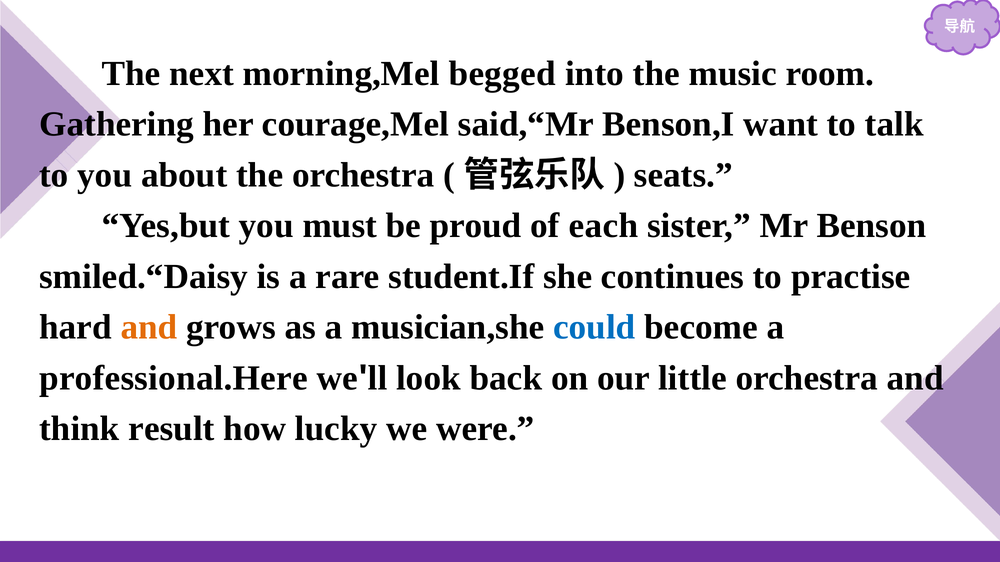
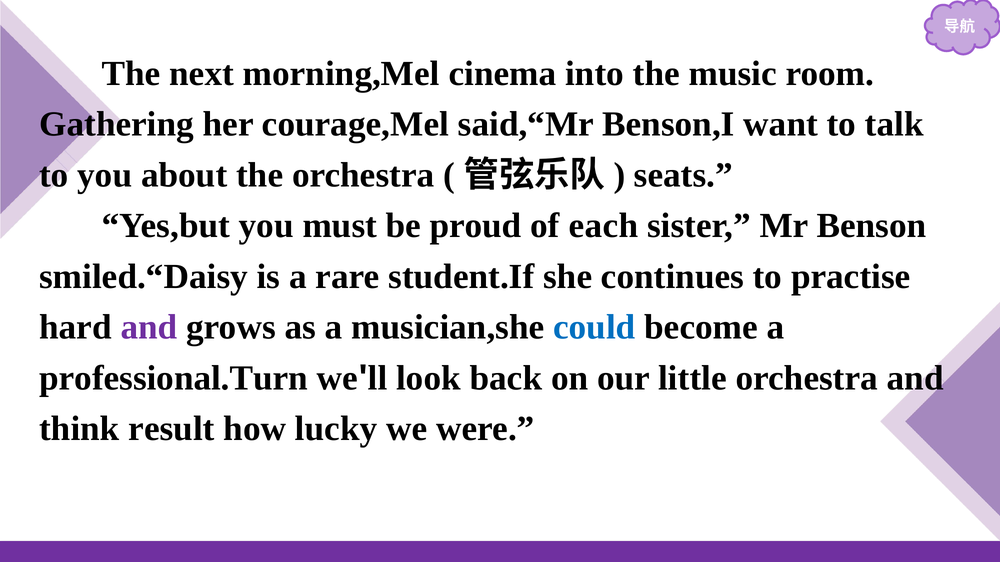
begged: begged -> cinema (502, 73)
and colour: orange -> purple (149, 327)
professional.Here: professional.Here -> professional.Turn (174, 378)
